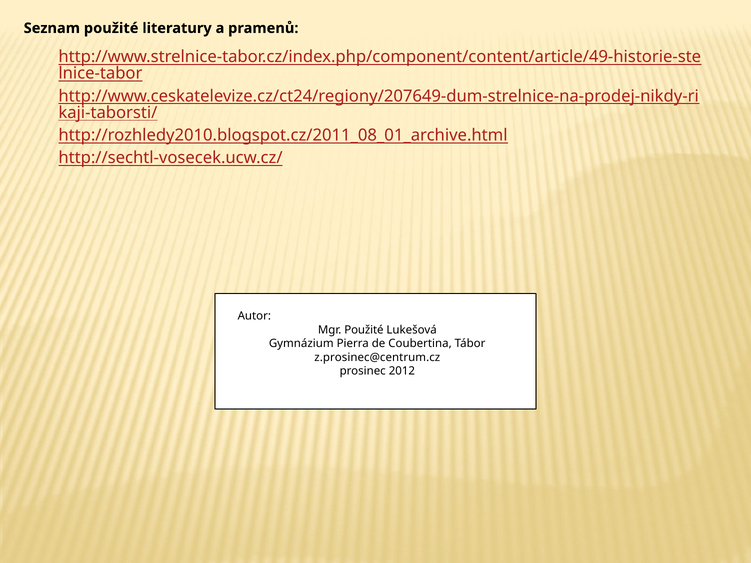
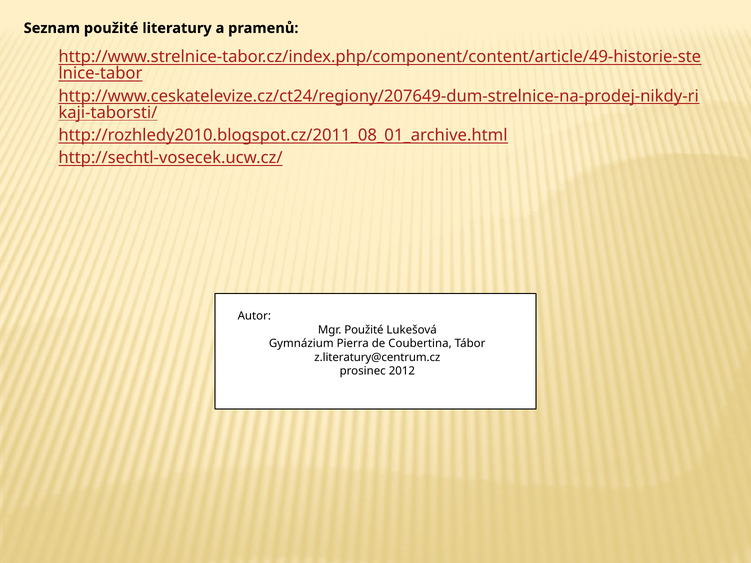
z.prosinec@centrum.cz: z.prosinec@centrum.cz -> z.literatury@centrum.cz (377, 357)
